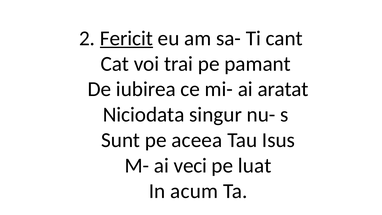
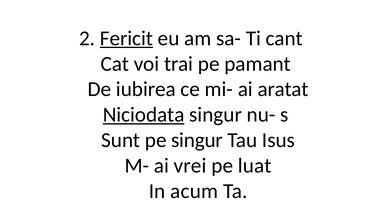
Niciodata underline: none -> present (144, 115)
pe aceea: aceea -> singur (197, 140)
veci: veci -> vrei (190, 166)
